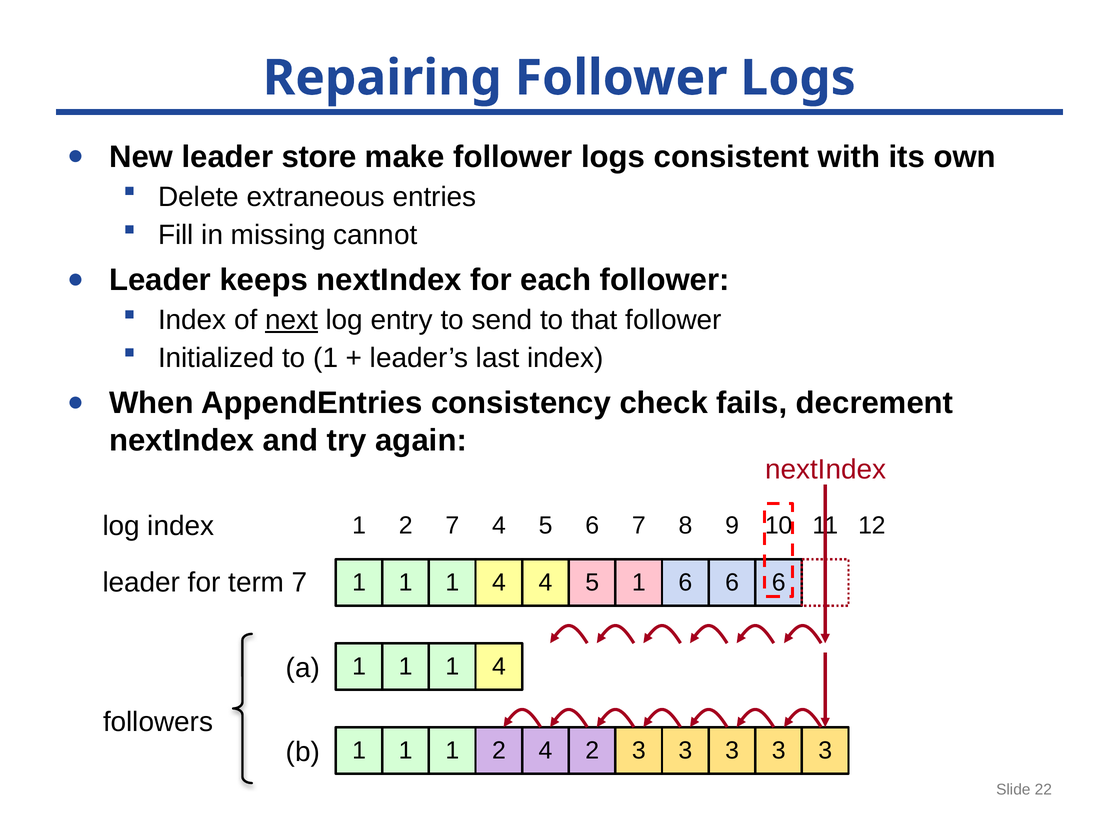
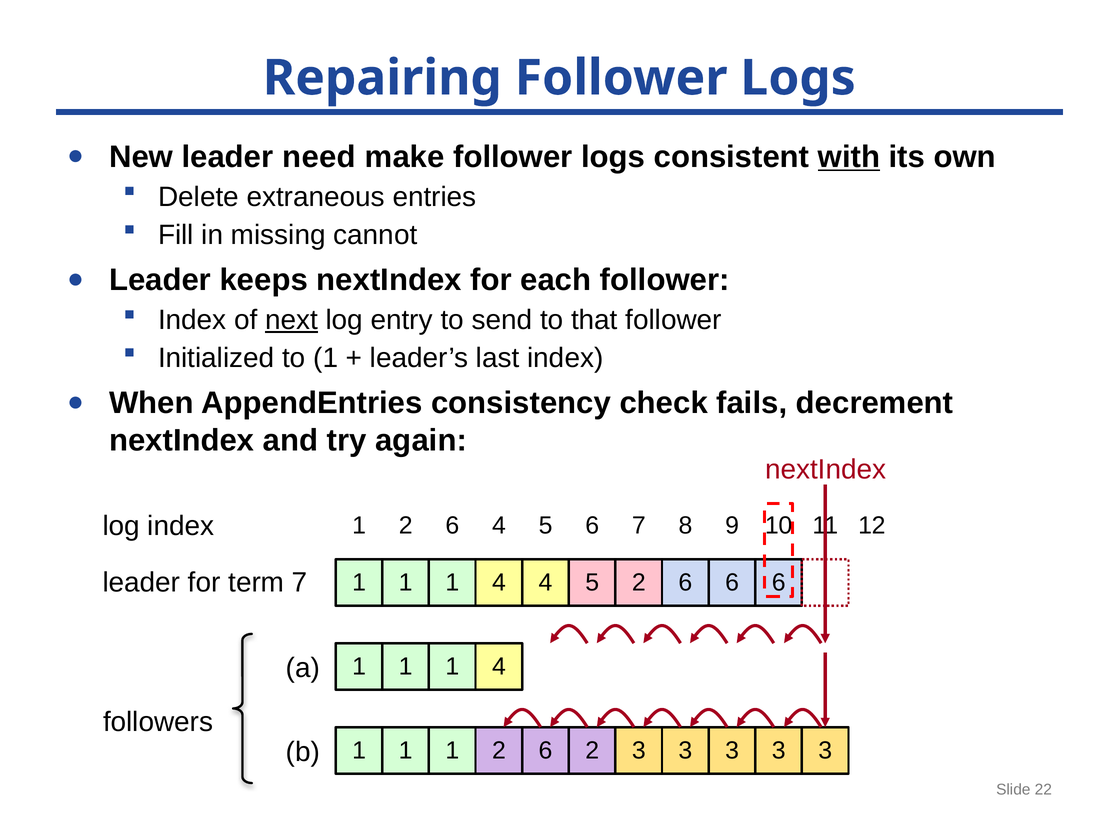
store: store -> need (319, 157)
with underline: none -> present (849, 157)
1 2 7: 7 -> 6 (452, 526)
5 1: 1 -> 2 (639, 583)
4: 4 -> 6 (546, 751)
